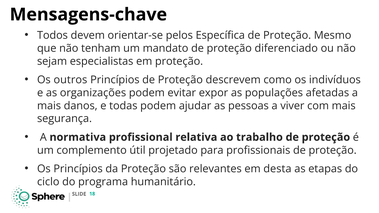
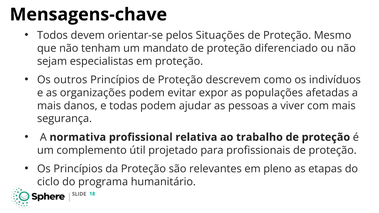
Específica: Específica -> Situações (220, 35)
desta: desta -> pleno (278, 169)
